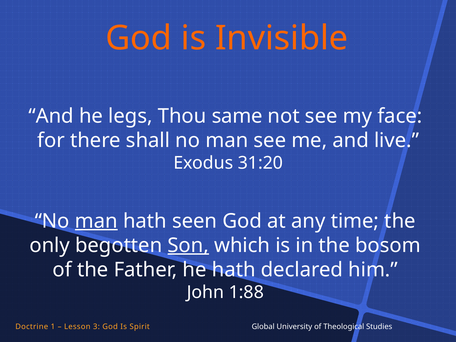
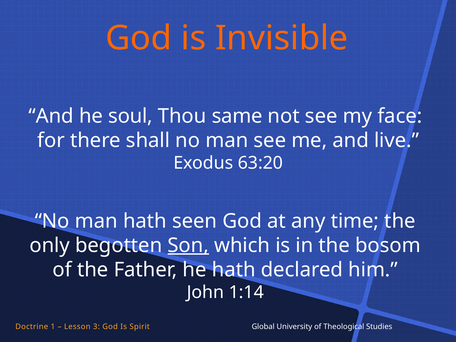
legs: legs -> soul (131, 116)
31:20: 31:20 -> 63:20 (260, 163)
man underline: present -> none (96, 221)
1:88: 1:88 -> 1:14 (246, 292)
